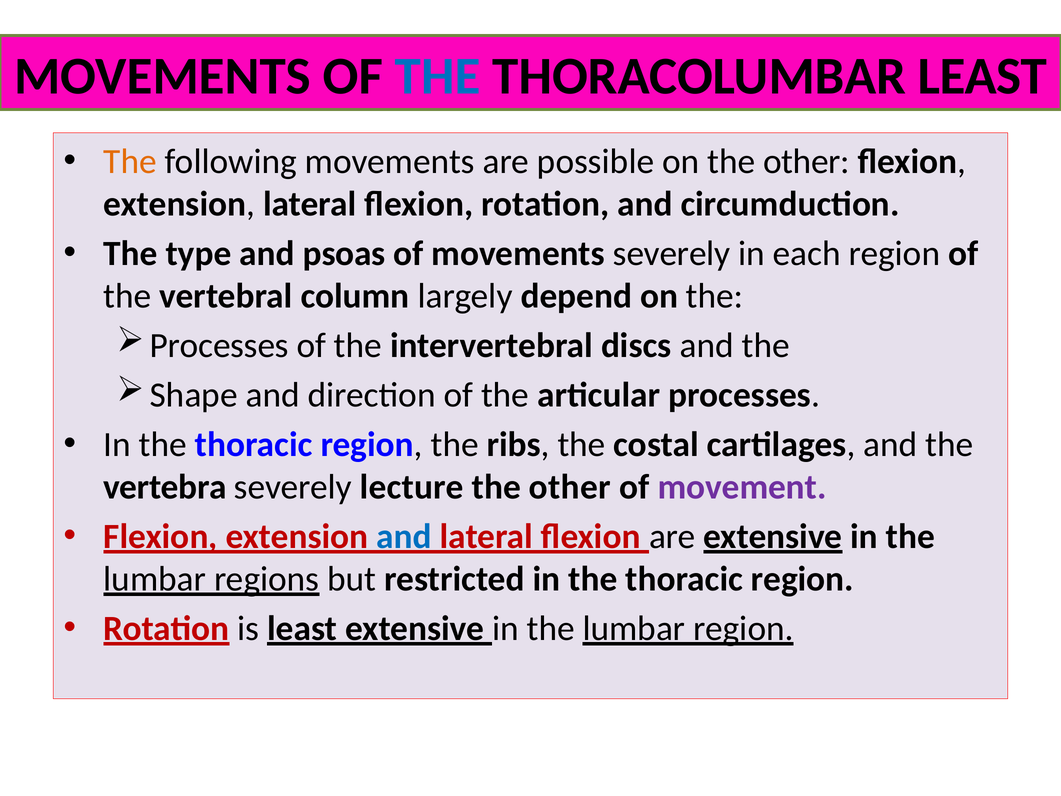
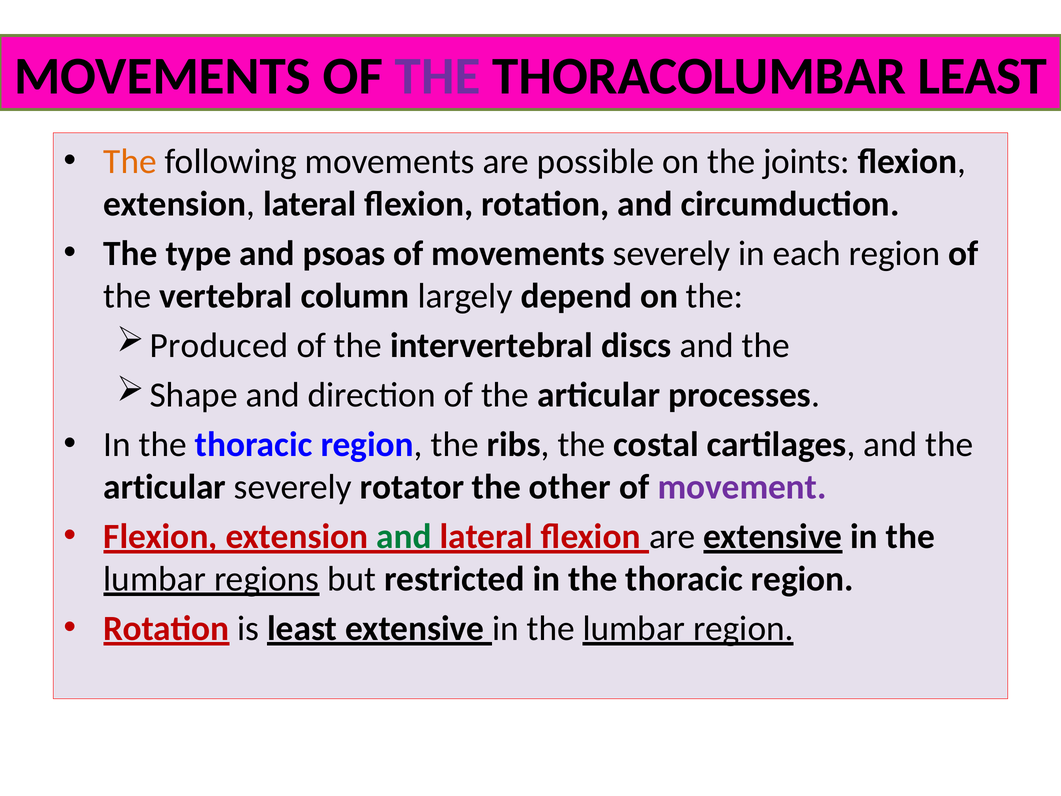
THE colour: blue -> purple (438, 76)
on the other: other -> joints (806, 162)
Processes: Processes -> Produced (219, 346)
vertebra: vertebra -> articular (165, 487)
lecture: lecture -> rotator (412, 487)
and colour: blue -> green (404, 536)
